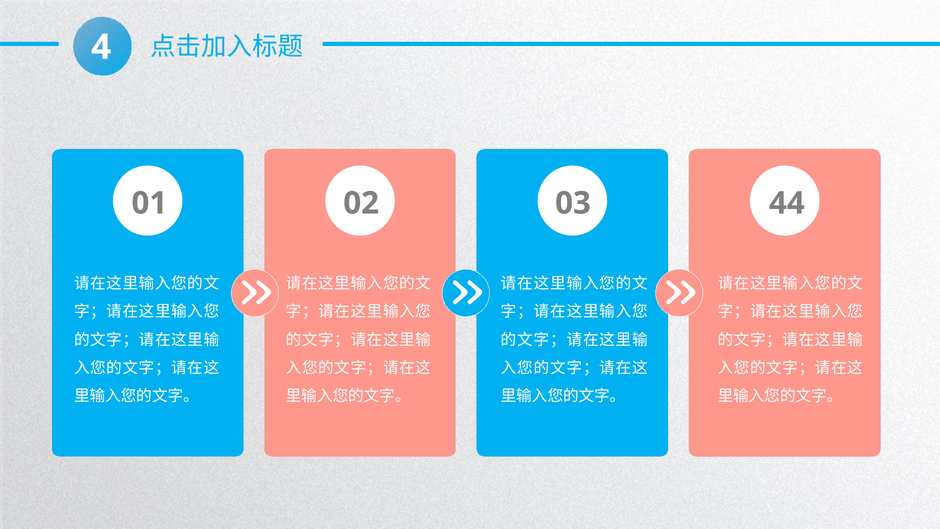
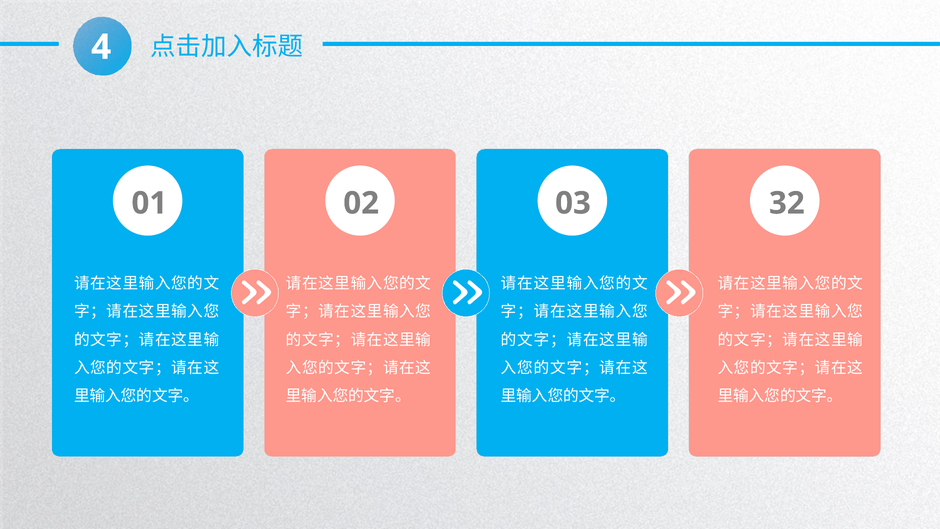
44: 44 -> 32 (787, 203)
